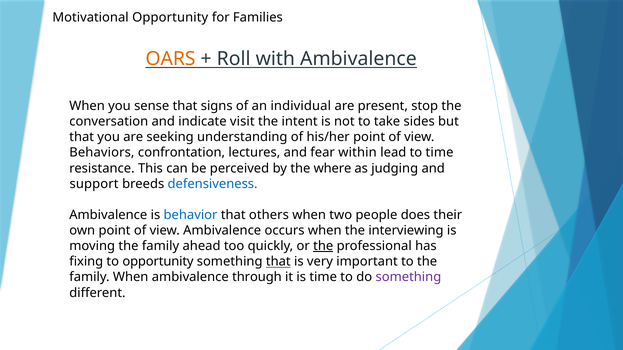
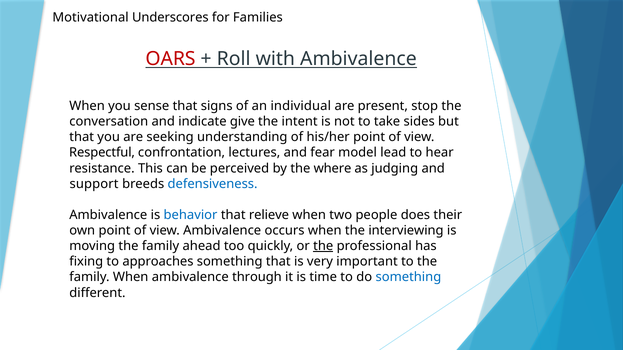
Motivational Opportunity: Opportunity -> Underscores (170, 18)
OARS colour: orange -> red (171, 59)
visit: visit -> give (242, 122)
Behaviors: Behaviors -> Respectful (102, 153)
within: within -> model (358, 153)
to time: time -> hear (440, 153)
others: others -> relieve (269, 215)
to opportunity: opportunity -> approaches (158, 262)
that underline: present -> none (278, 262)
something colour: purple -> blue (408, 278)
